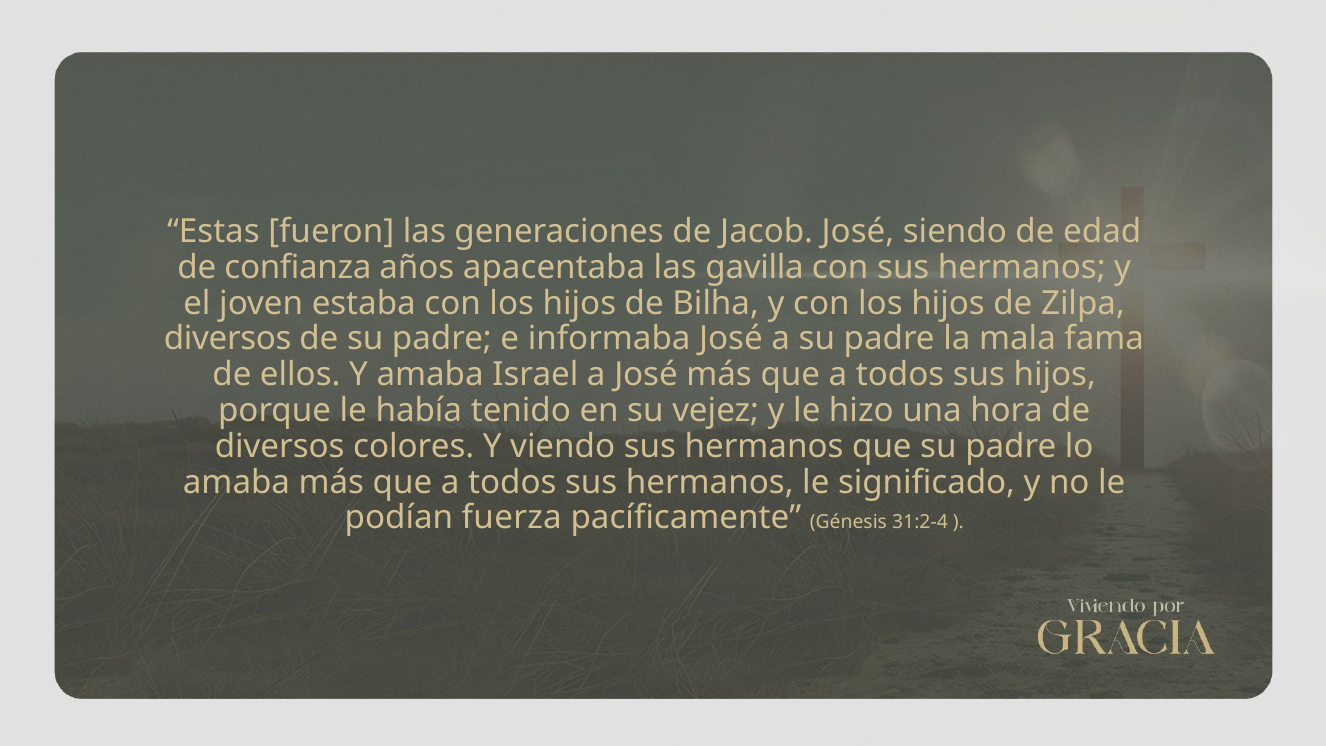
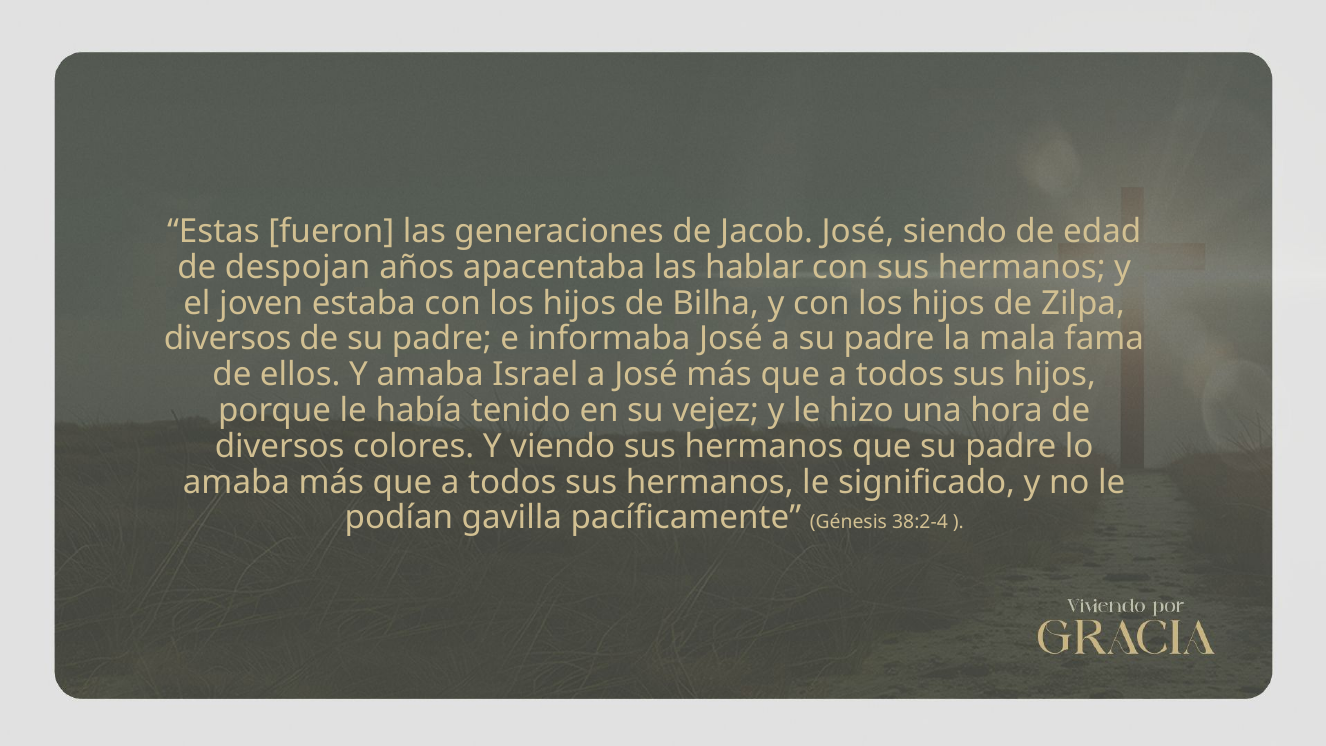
confianza: confianza -> despojan (298, 267)
gavilla: gavilla -> hablar (755, 267)
fuerza: fuerza -> gavilla (512, 518)
31:2-4: 31:2-4 -> 38:2-4 (920, 522)
